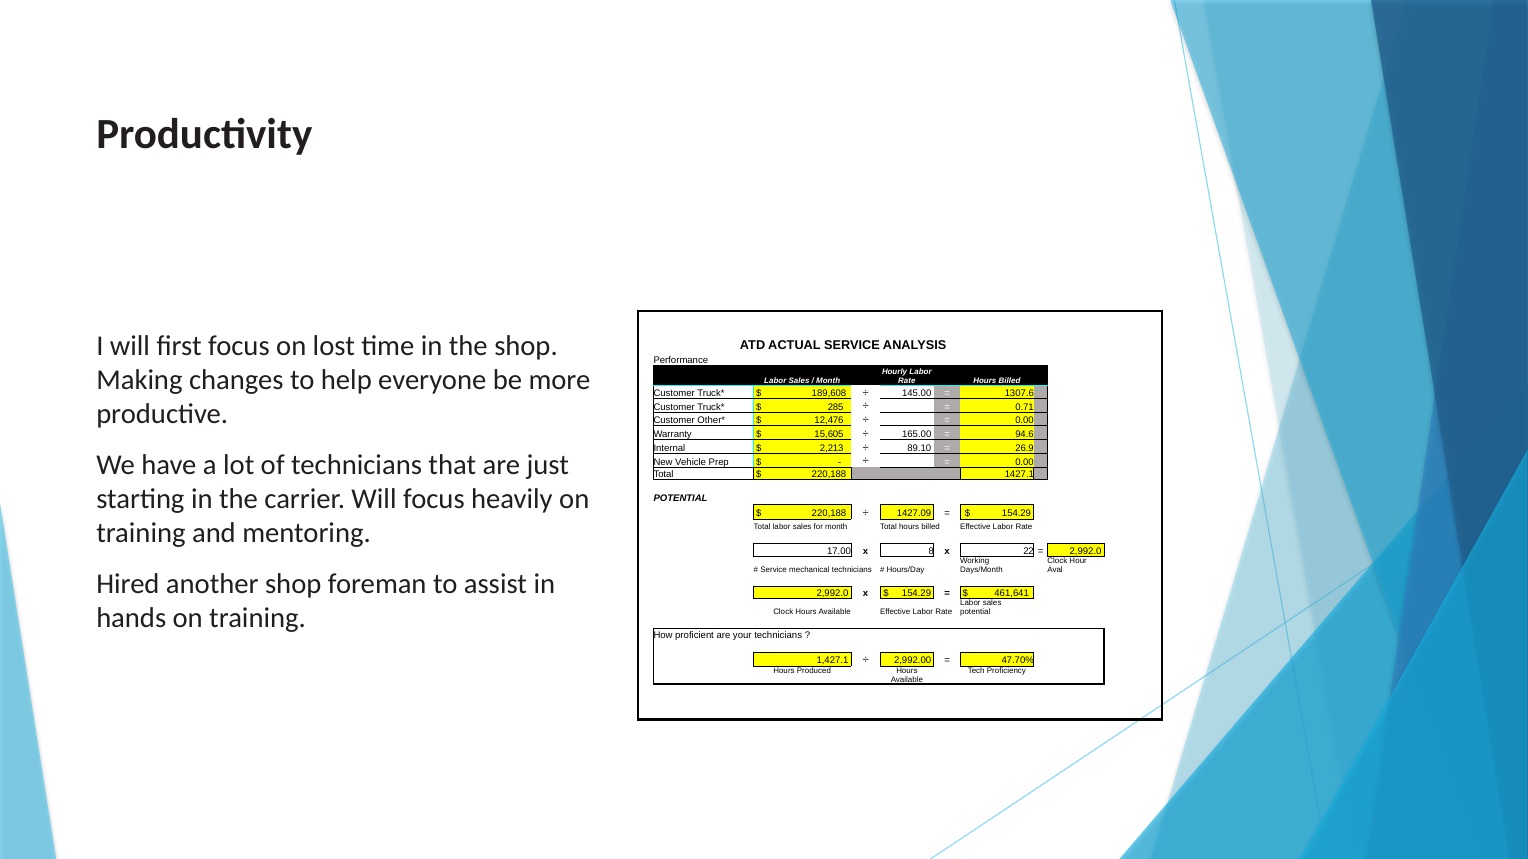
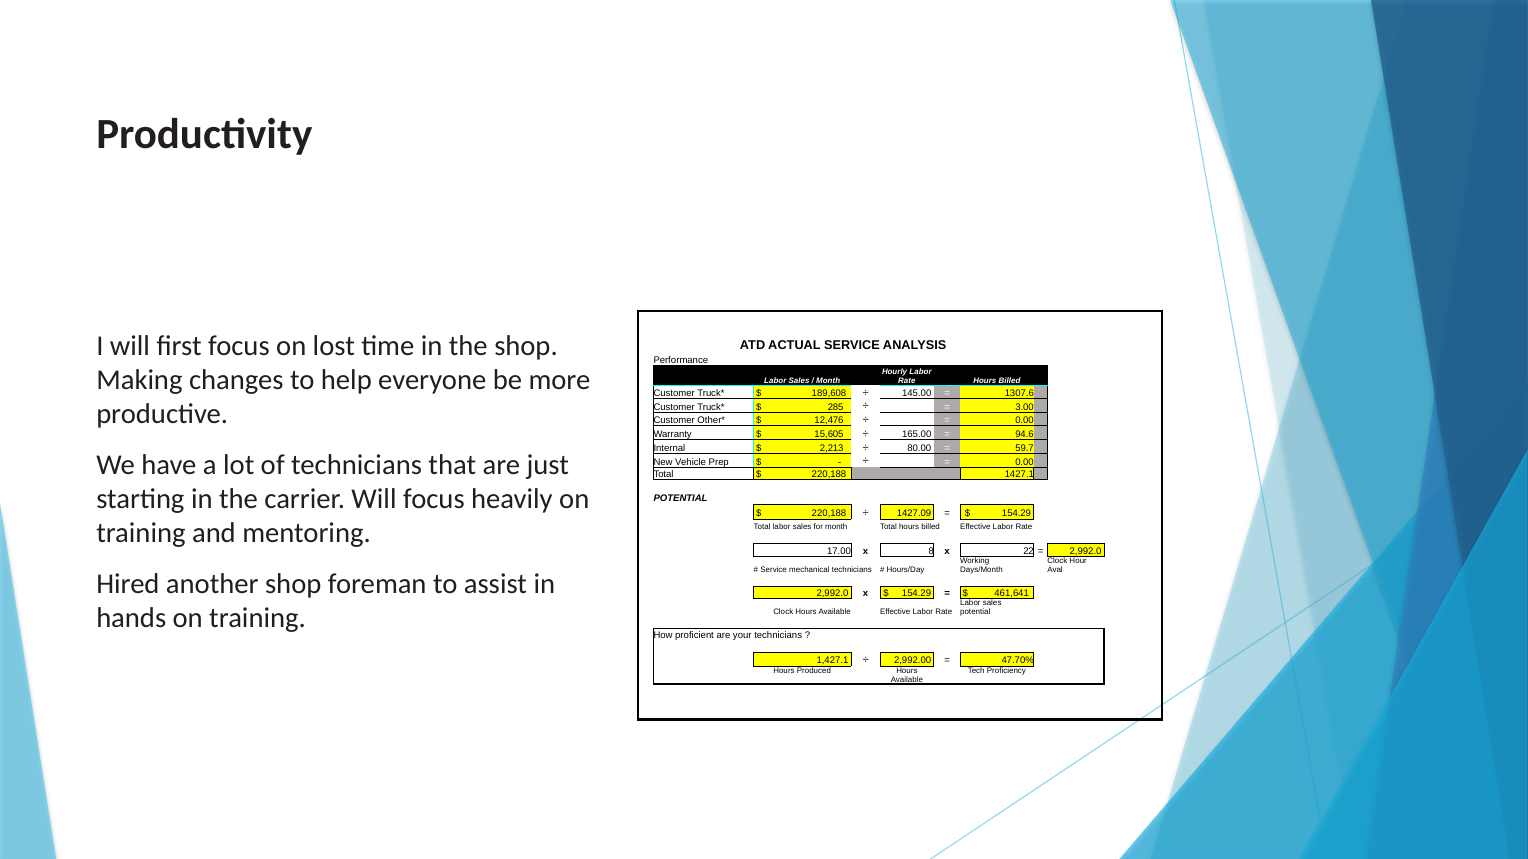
0.71: 0.71 -> 3.00 (1025, 407)
89.10: 89.10 -> 80.00 (919, 449)
26.9: 26.9 -> 59.7 (1025, 449)
